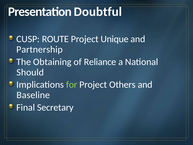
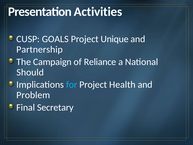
Doubtful: Doubtful -> Activities (98, 12)
ROUTE: ROUTE -> GOALS (55, 39)
Obtaining: Obtaining -> Campaign (52, 62)
for colour: light green -> light blue (72, 84)
Others: Others -> Health (122, 84)
Baseline: Baseline -> Problem (33, 95)
